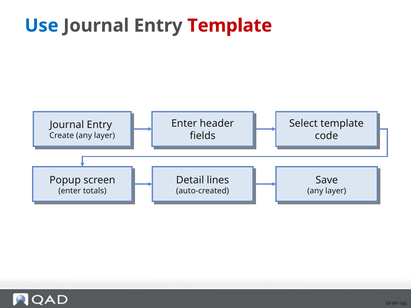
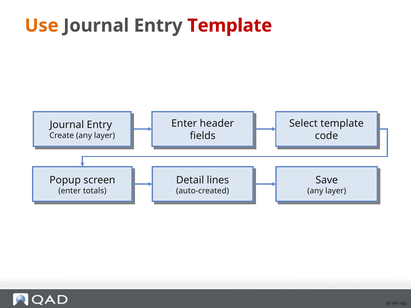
Use colour: blue -> orange (42, 26)
